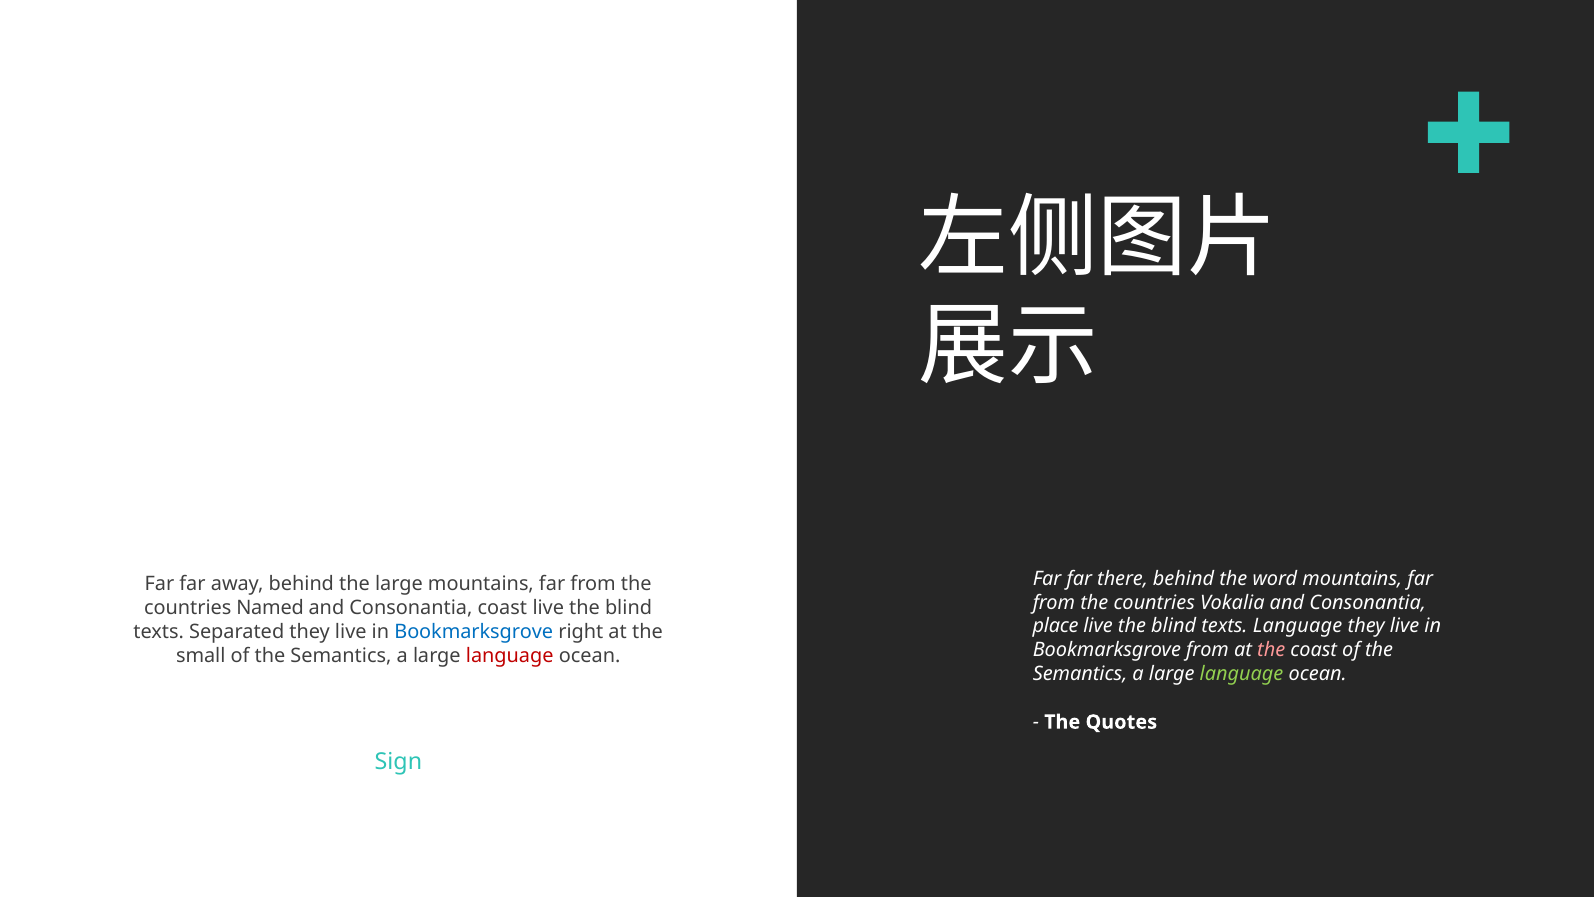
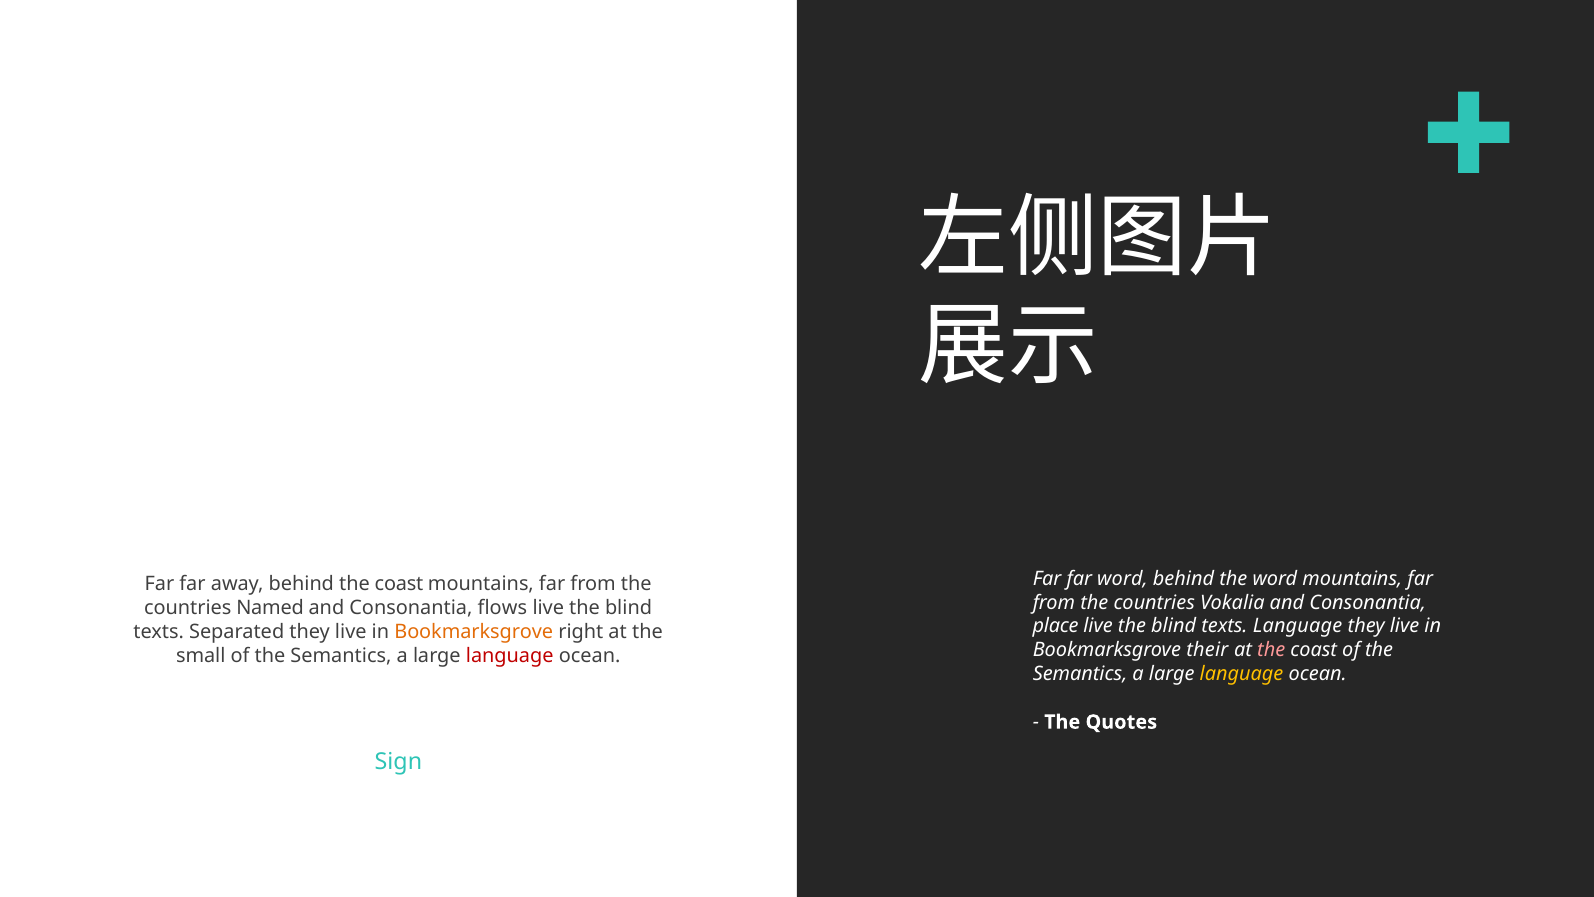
far there: there -> word (1123, 578)
behind the large: large -> coast (399, 584)
Consonantia coast: coast -> flows (502, 608)
Bookmarksgrove colour: blue -> orange (474, 631)
Bookmarksgrove from: from -> their (1207, 650)
language colour: light green -> yellow (1242, 674)
